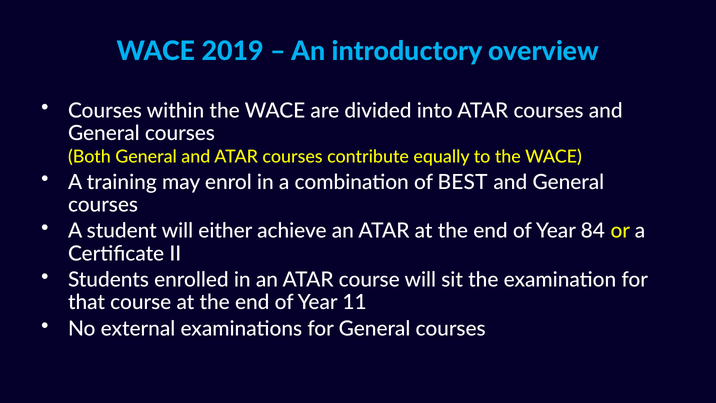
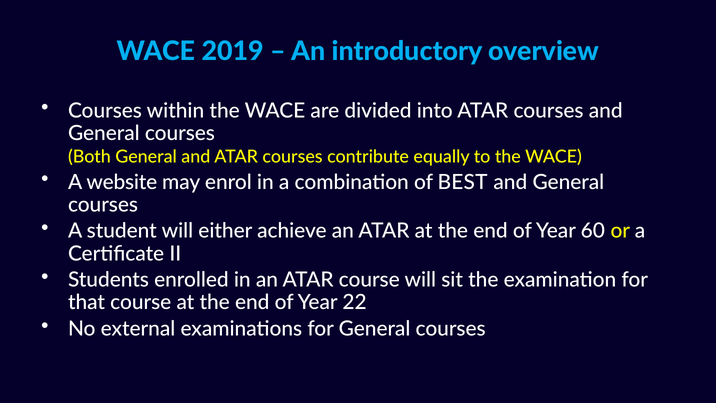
training: training -> website (122, 182)
84: 84 -> 60 (593, 231)
11: 11 -> 22 (355, 302)
